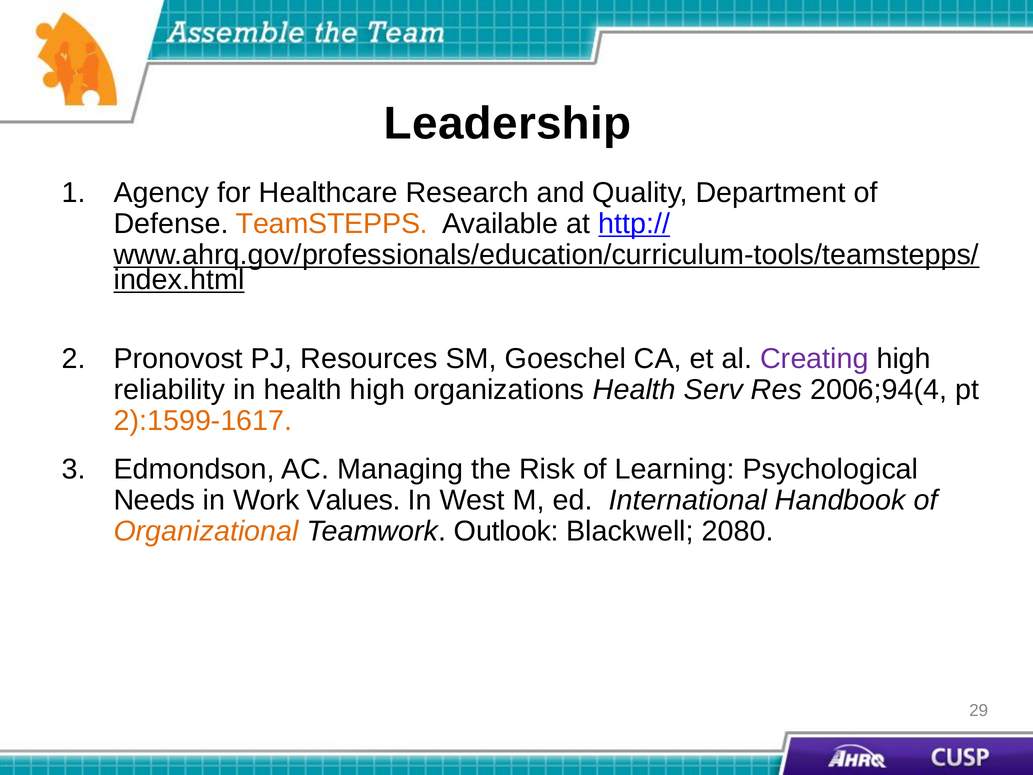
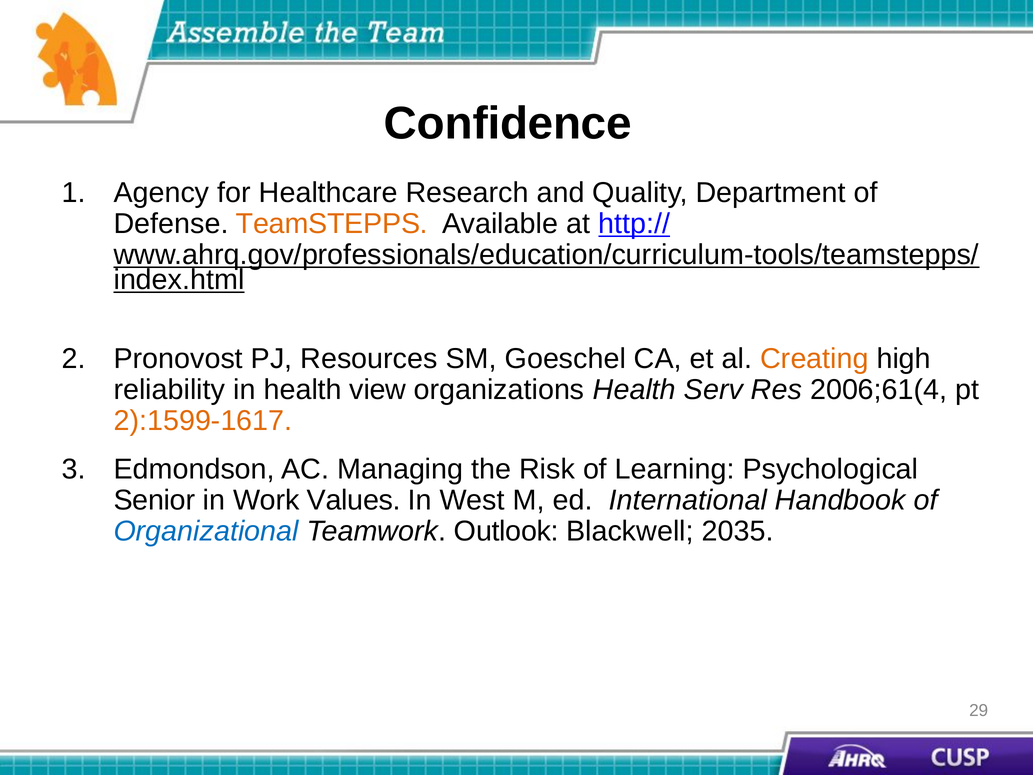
Leadership: Leadership -> Confidence (508, 124)
Creating colour: purple -> orange (814, 359)
health high: high -> view (378, 390)
2006;94(4: 2006;94(4 -> 2006;61(4 (879, 390)
Needs: Needs -> Senior (154, 500)
Organizational colour: orange -> blue (206, 531)
2080: 2080 -> 2035 (738, 531)
